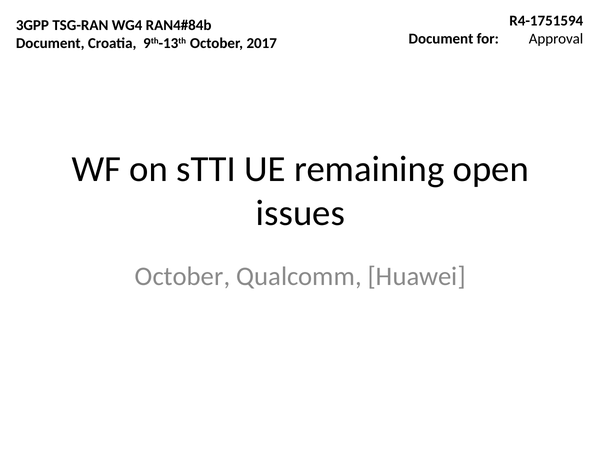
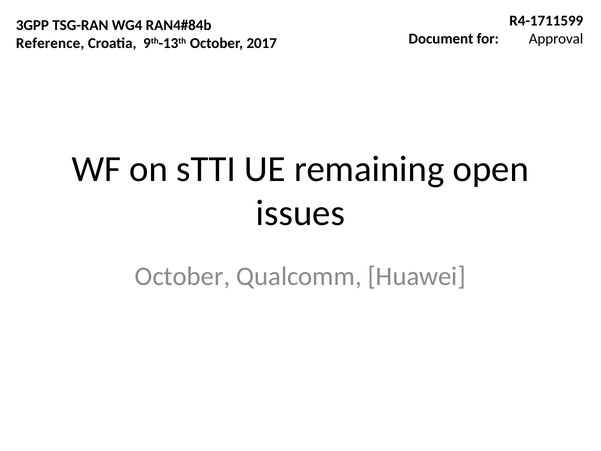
R4-1751594: R4-1751594 -> R4-1711599 (546, 21)
Document: Document -> Reference (50, 43)
